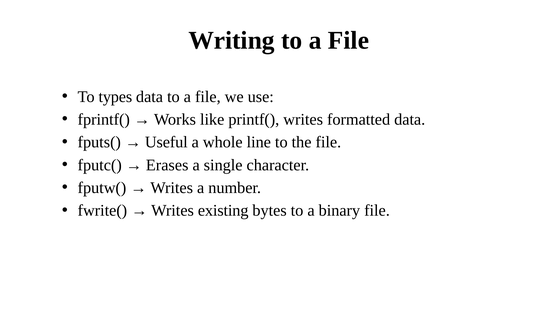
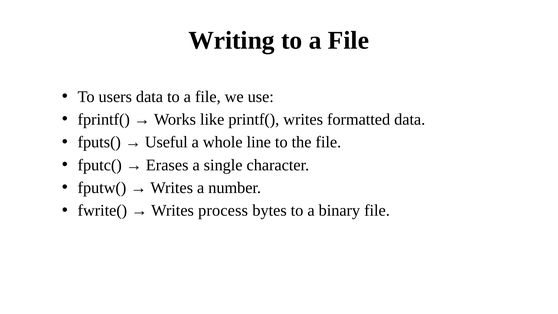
types: types -> users (115, 97)
existing: existing -> process (223, 210)
